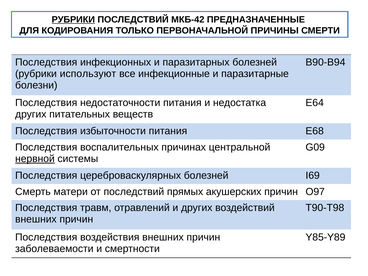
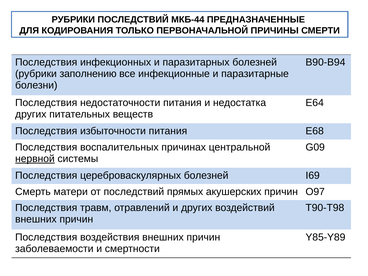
РУБРИКИ underline: present -> none (73, 19)
МКБ-42: МКБ-42 -> МКБ-44 (188, 19)
используют: используют -> заполнению (88, 74)
